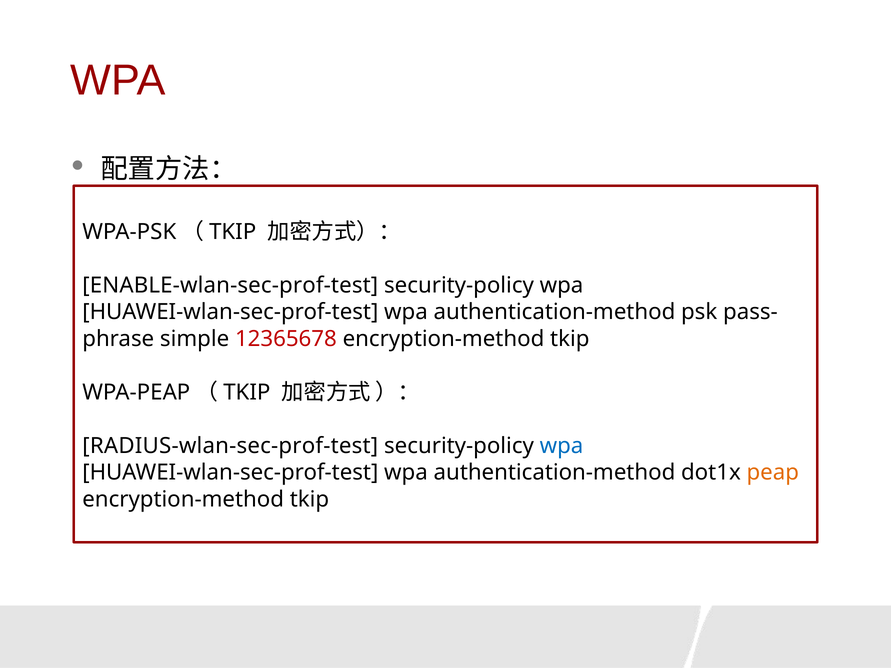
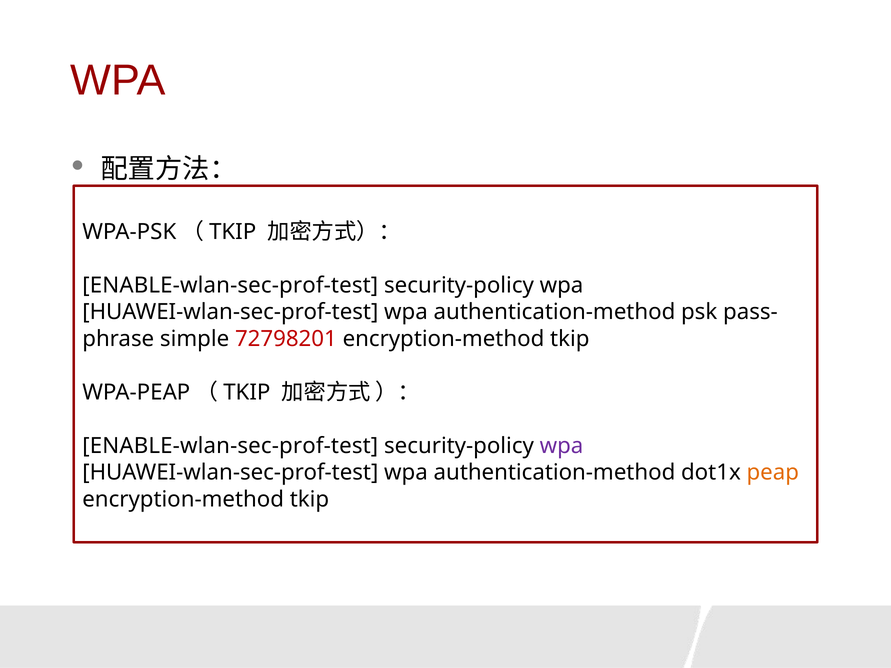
12365678: 12365678 -> 72798201 (286, 339)
RADIUS-wlan-sec-prof-test: RADIUS-wlan-sec-prof-test -> ENABLE-wlan-sec-prof-test (230, 446)
wpa colour: blue -> purple (562, 446)
